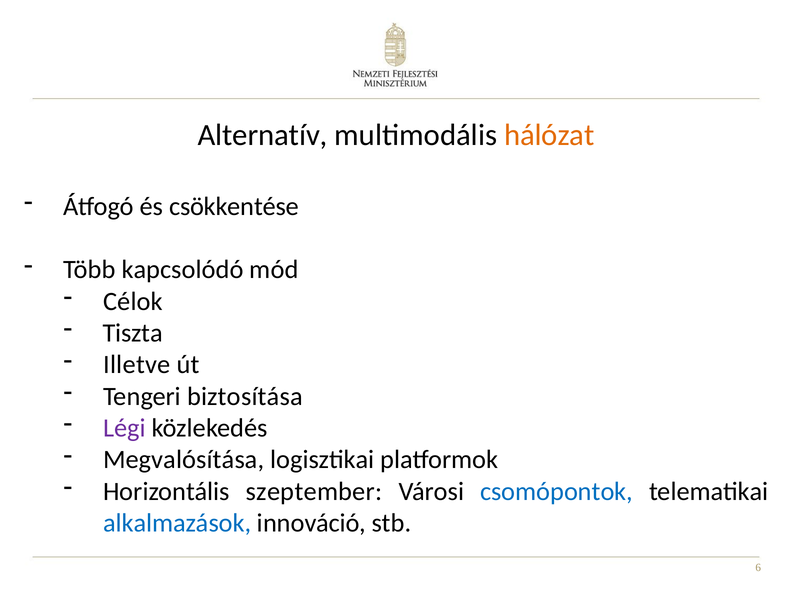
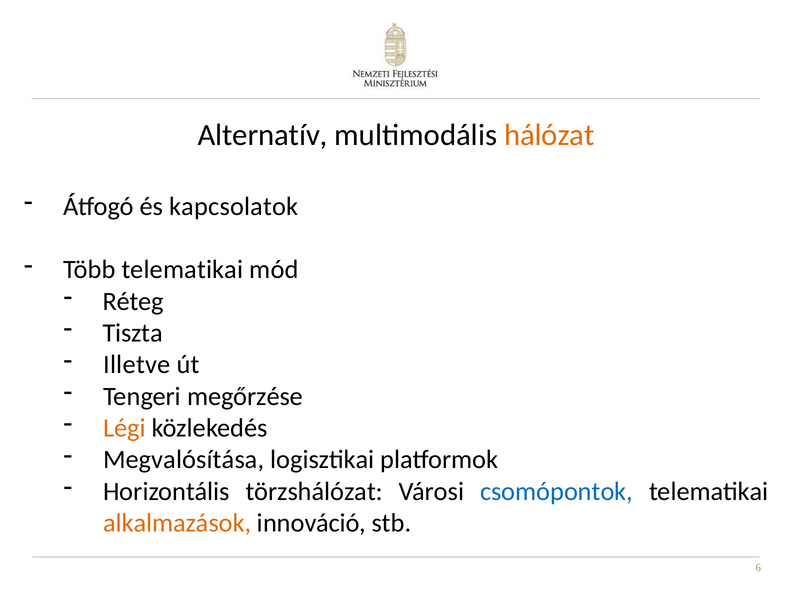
csökkentése: csökkentése -> kapcsolatok (234, 206)
Több kapcsolódó: kapcsolódó -> telematikai (182, 270)
Célok: Célok -> Réteg (133, 301)
biztosítása: biztosítása -> megőrzése (245, 396)
Légi colour: purple -> orange (124, 428)
szeptember: szeptember -> törzshálózat (314, 491)
alkalmazások colour: blue -> orange (177, 523)
